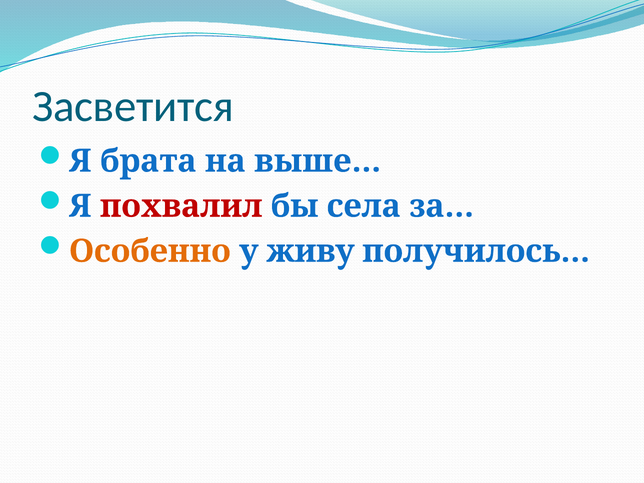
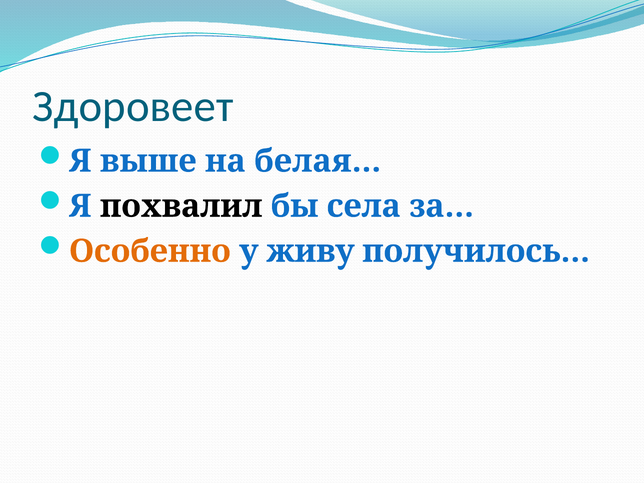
Засветится: Засветится -> Здоровеет (133, 106)
брата: брата -> выше (148, 161)
выше…: выше… -> белая… (318, 161)
похвалил colour: red -> black (181, 206)
